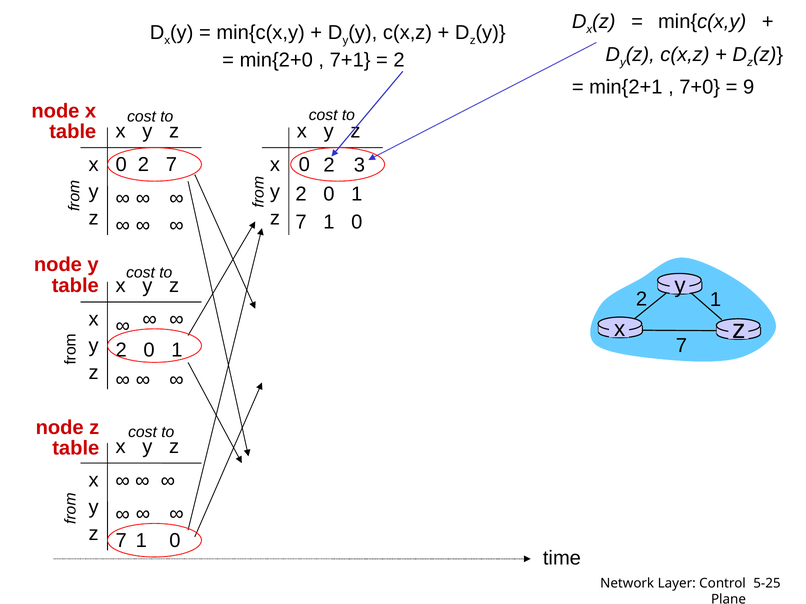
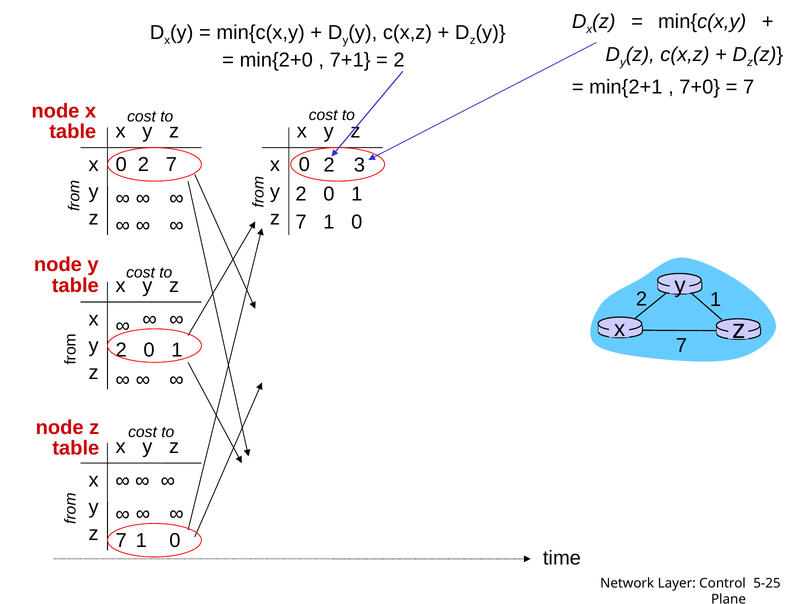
9: 9 -> 7 (749, 87)
